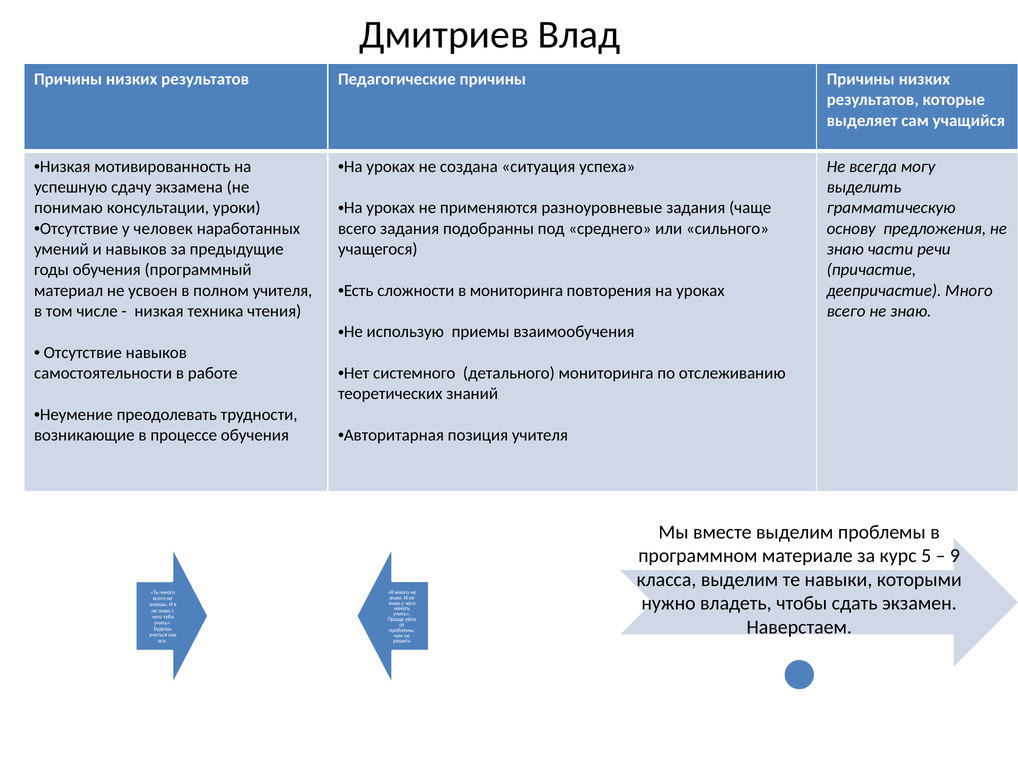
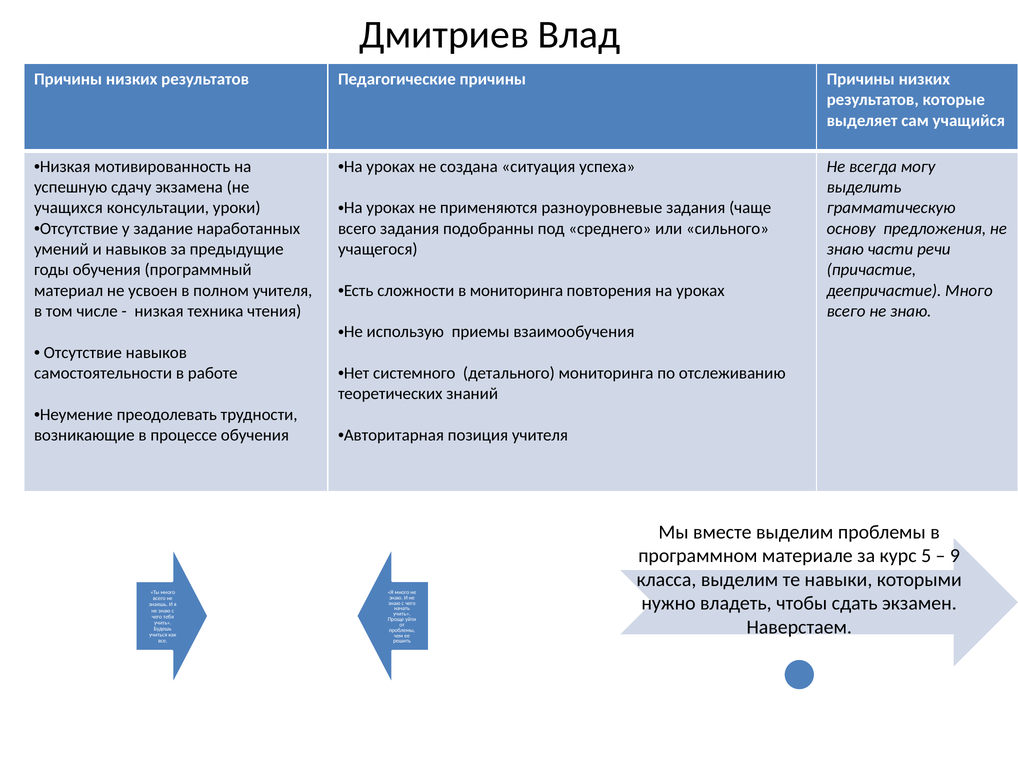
понимаю: понимаю -> учащихся (68, 208)
человек: человек -> задание (163, 229)
